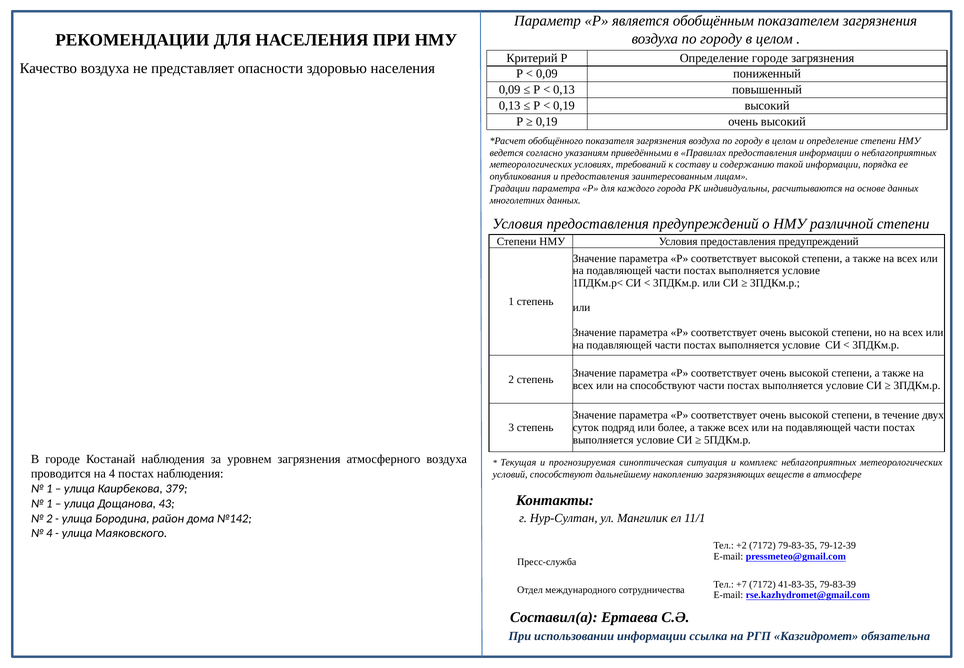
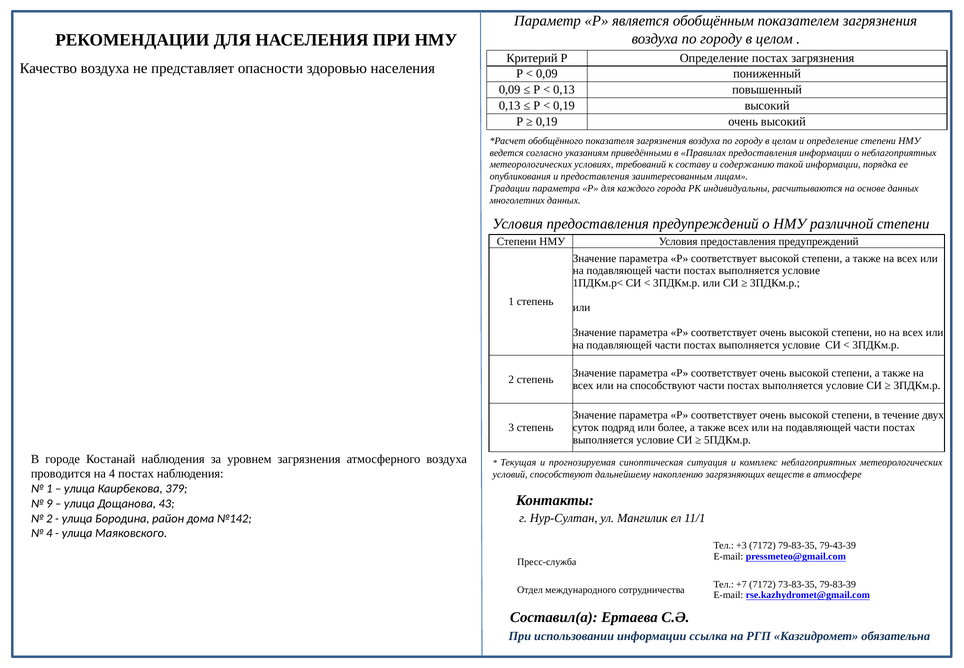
Определение городе: городе -> постах (770, 58)
1: 1 -> 9 (49, 503)
+2: +2 -> +3 (741, 545)
79-12-39: 79-12-39 -> 79-43-39 (838, 545)
41-83-35: 41-83-35 -> 73-83-35 (798, 584)
